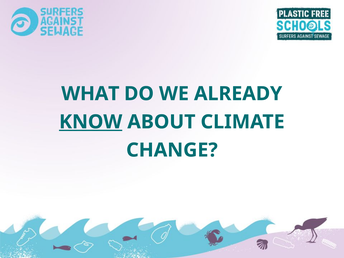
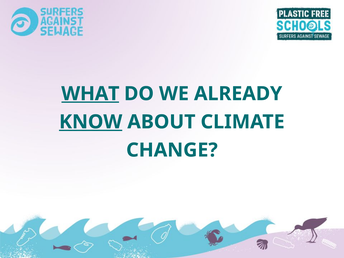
WHAT underline: none -> present (90, 94)
